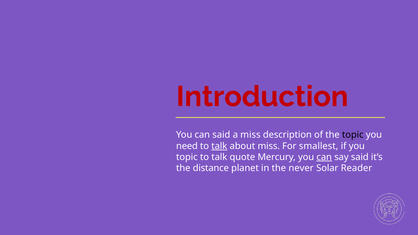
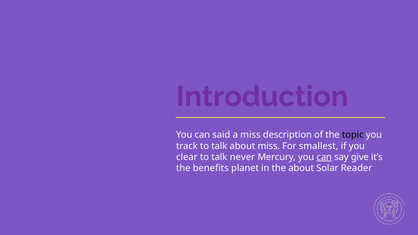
Introduction colour: red -> purple (262, 97)
need: need -> track (187, 146)
talk underline: present -> none (219, 146)
topic: topic -> clear (187, 157)
quote: quote -> never (242, 157)
say said: said -> give (360, 157)
distance: distance -> benefits (211, 168)
the never: never -> about (301, 168)
